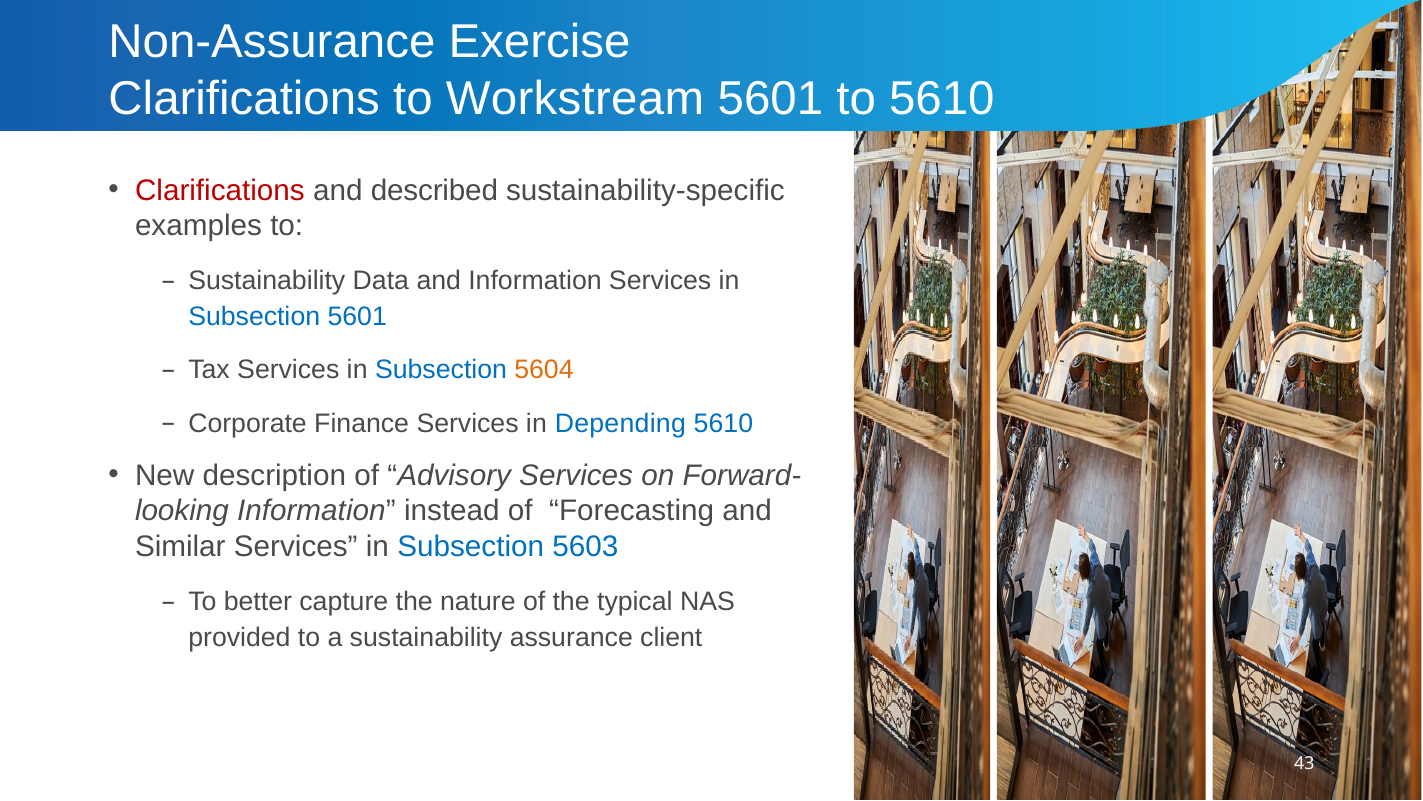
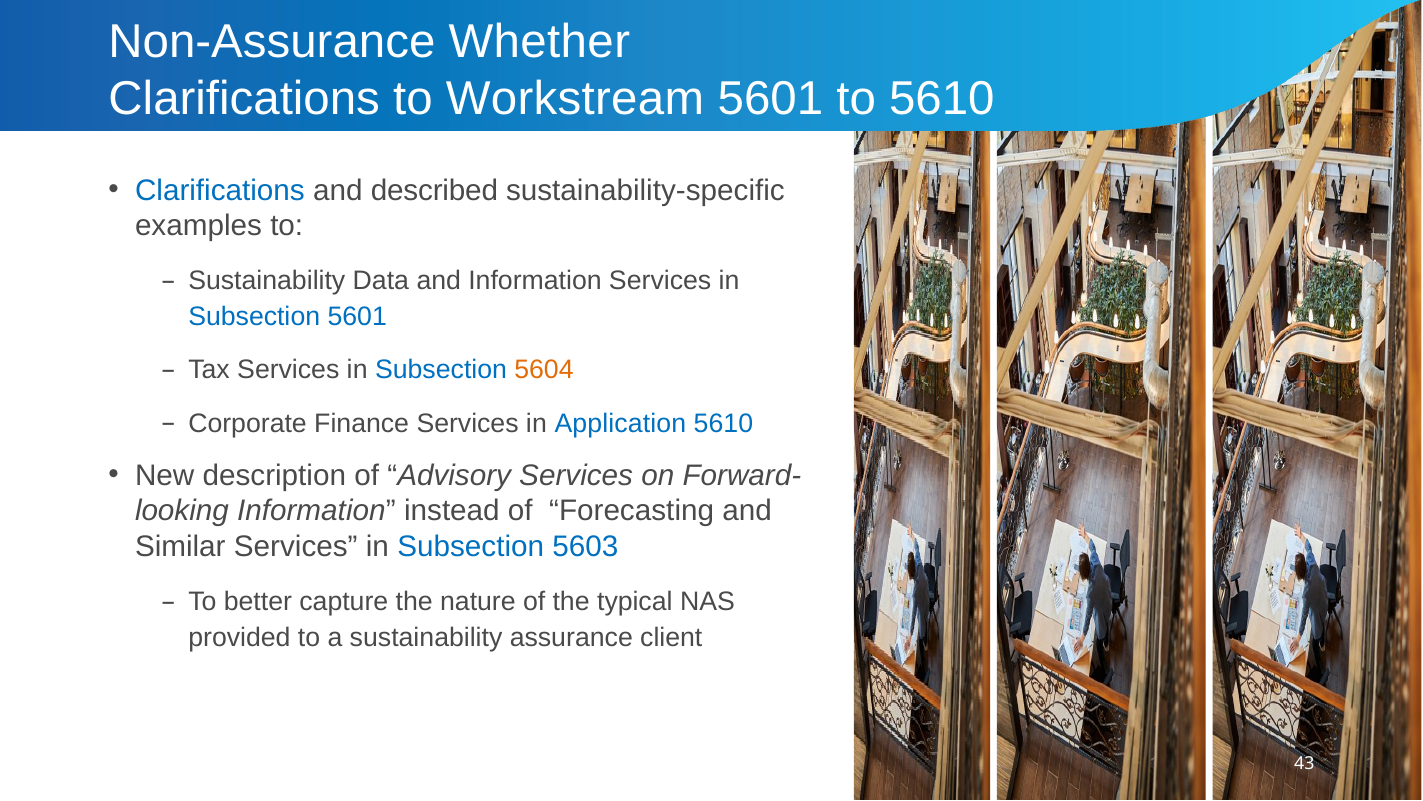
Exercise: Exercise -> Whether (539, 41)
Clarifications colour: red -> blue (220, 190)
Depending: Depending -> Application (620, 423)
